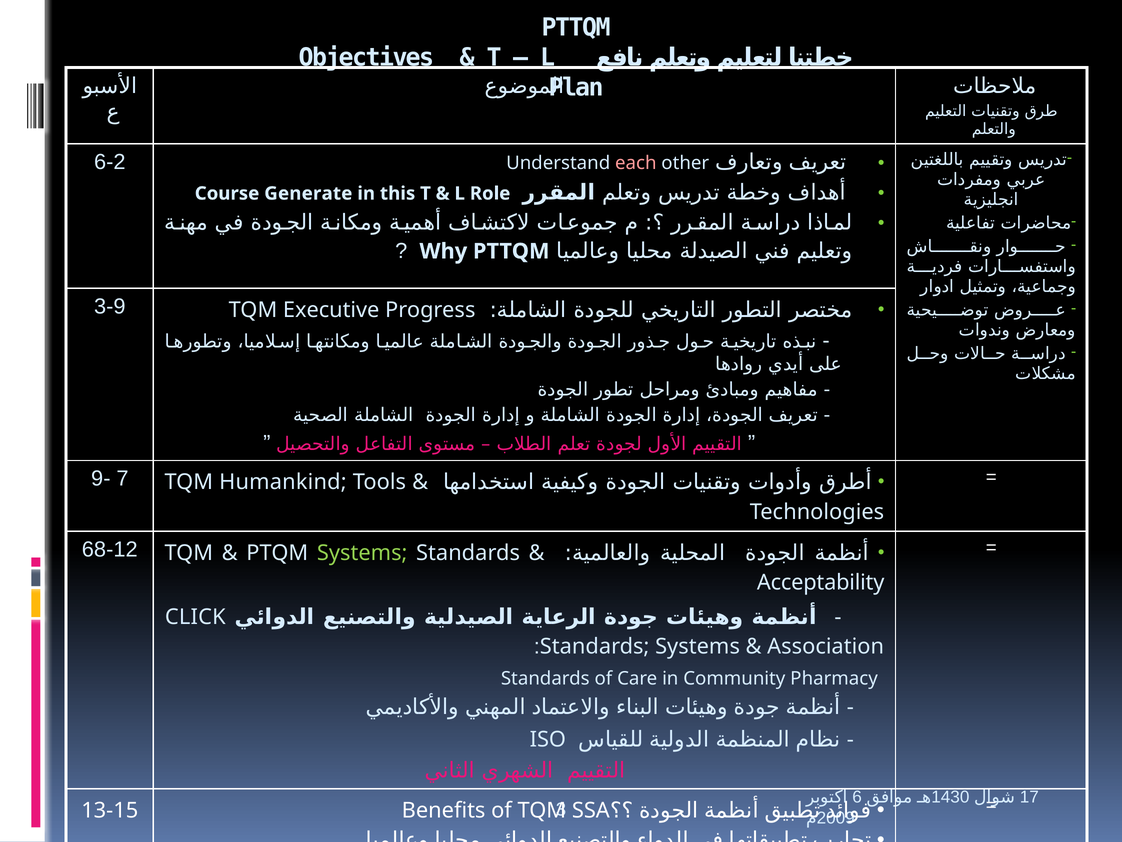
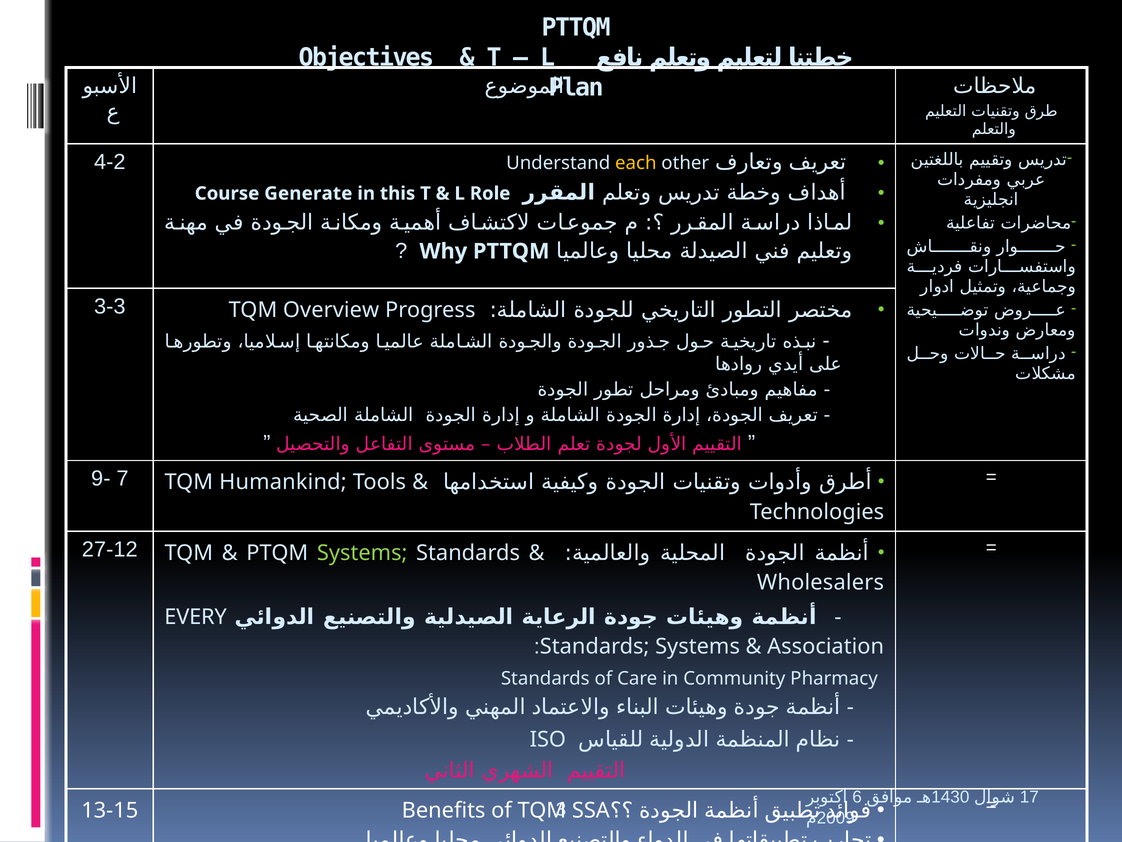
6-2: 6-2 -> 4-2 (110, 162)
each colour: pink -> yellow (636, 163)
3-9: 3-9 -> 3-3 (110, 306)
Executive: Executive -> Overview (331, 310)
68-12: 68-12 -> 27-12 (110, 549)
Acceptability: Acceptability -> Wholesalers (820, 582)
CLICK: CLICK -> EVERY (196, 617)
